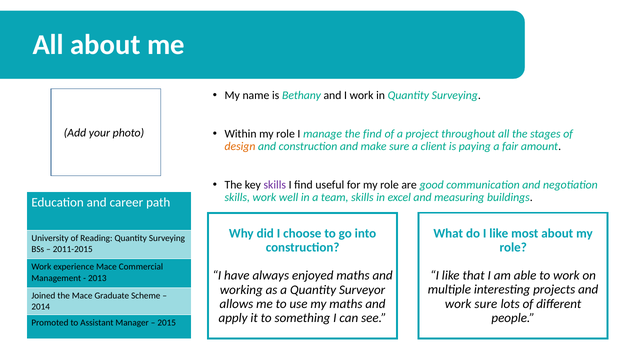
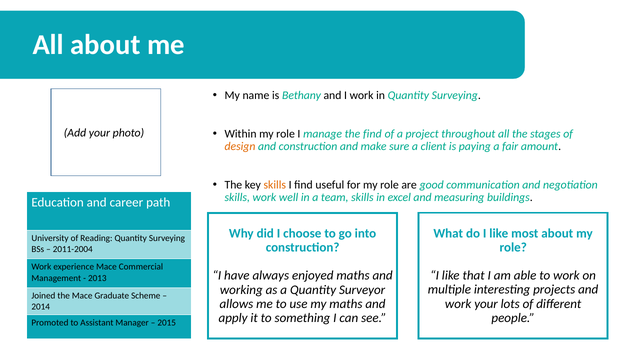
skills colour: purple -> orange (275, 185)
2011-2015: 2011-2015 -> 2011-2004 (73, 249)
work sure: sure -> your (486, 303)
